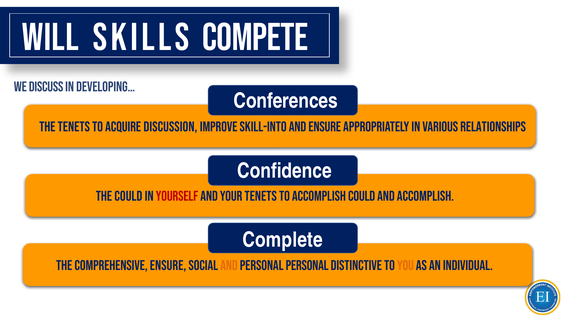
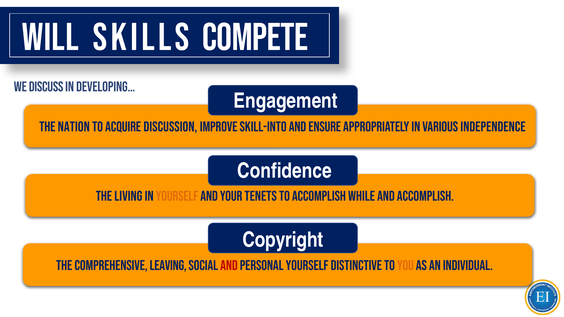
Conferences: Conferences -> Engagement (286, 101)
The tenets: tenets -> nation (74, 127)
relationships: relationships -> independence (493, 127)
The could: could -> living (128, 196)
yourself colour: red -> orange (177, 196)
accomplish could: could -> while (362, 196)
Complete: Complete -> Copyright (283, 240)
comprehensive ensure: ensure -> leaving (168, 266)
and colour: orange -> red (229, 266)
personal personal: personal -> yourself (307, 266)
